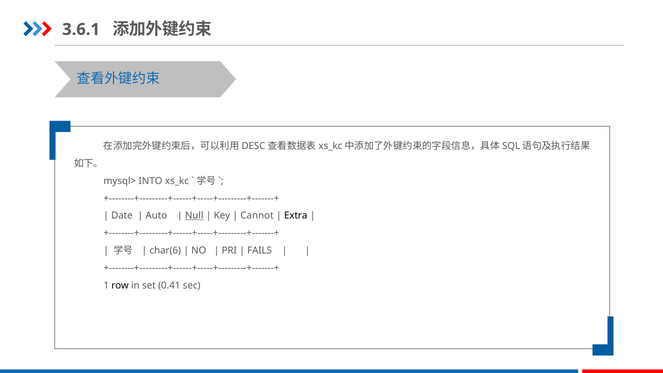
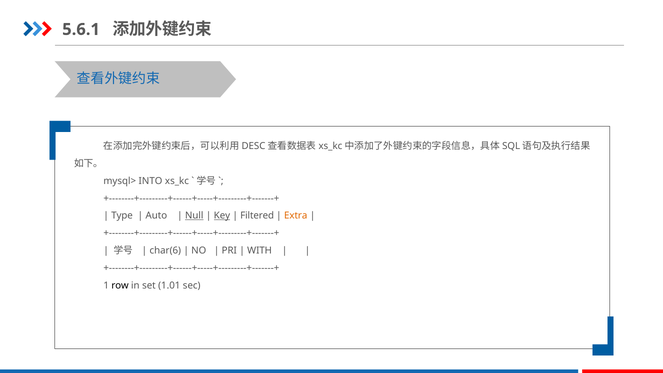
3.6.1: 3.6.1 -> 5.6.1 (81, 29)
Date: Date -> Type (122, 216)
Key underline: none -> present (222, 216)
Cannot: Cannot -> Filtered (257, 216)
Extra colour: black -> orange (296, 216)
FAILS: FAILS -> WITH (260, 251)
0.41: 0.41 -> 1.01 (169, 285)
